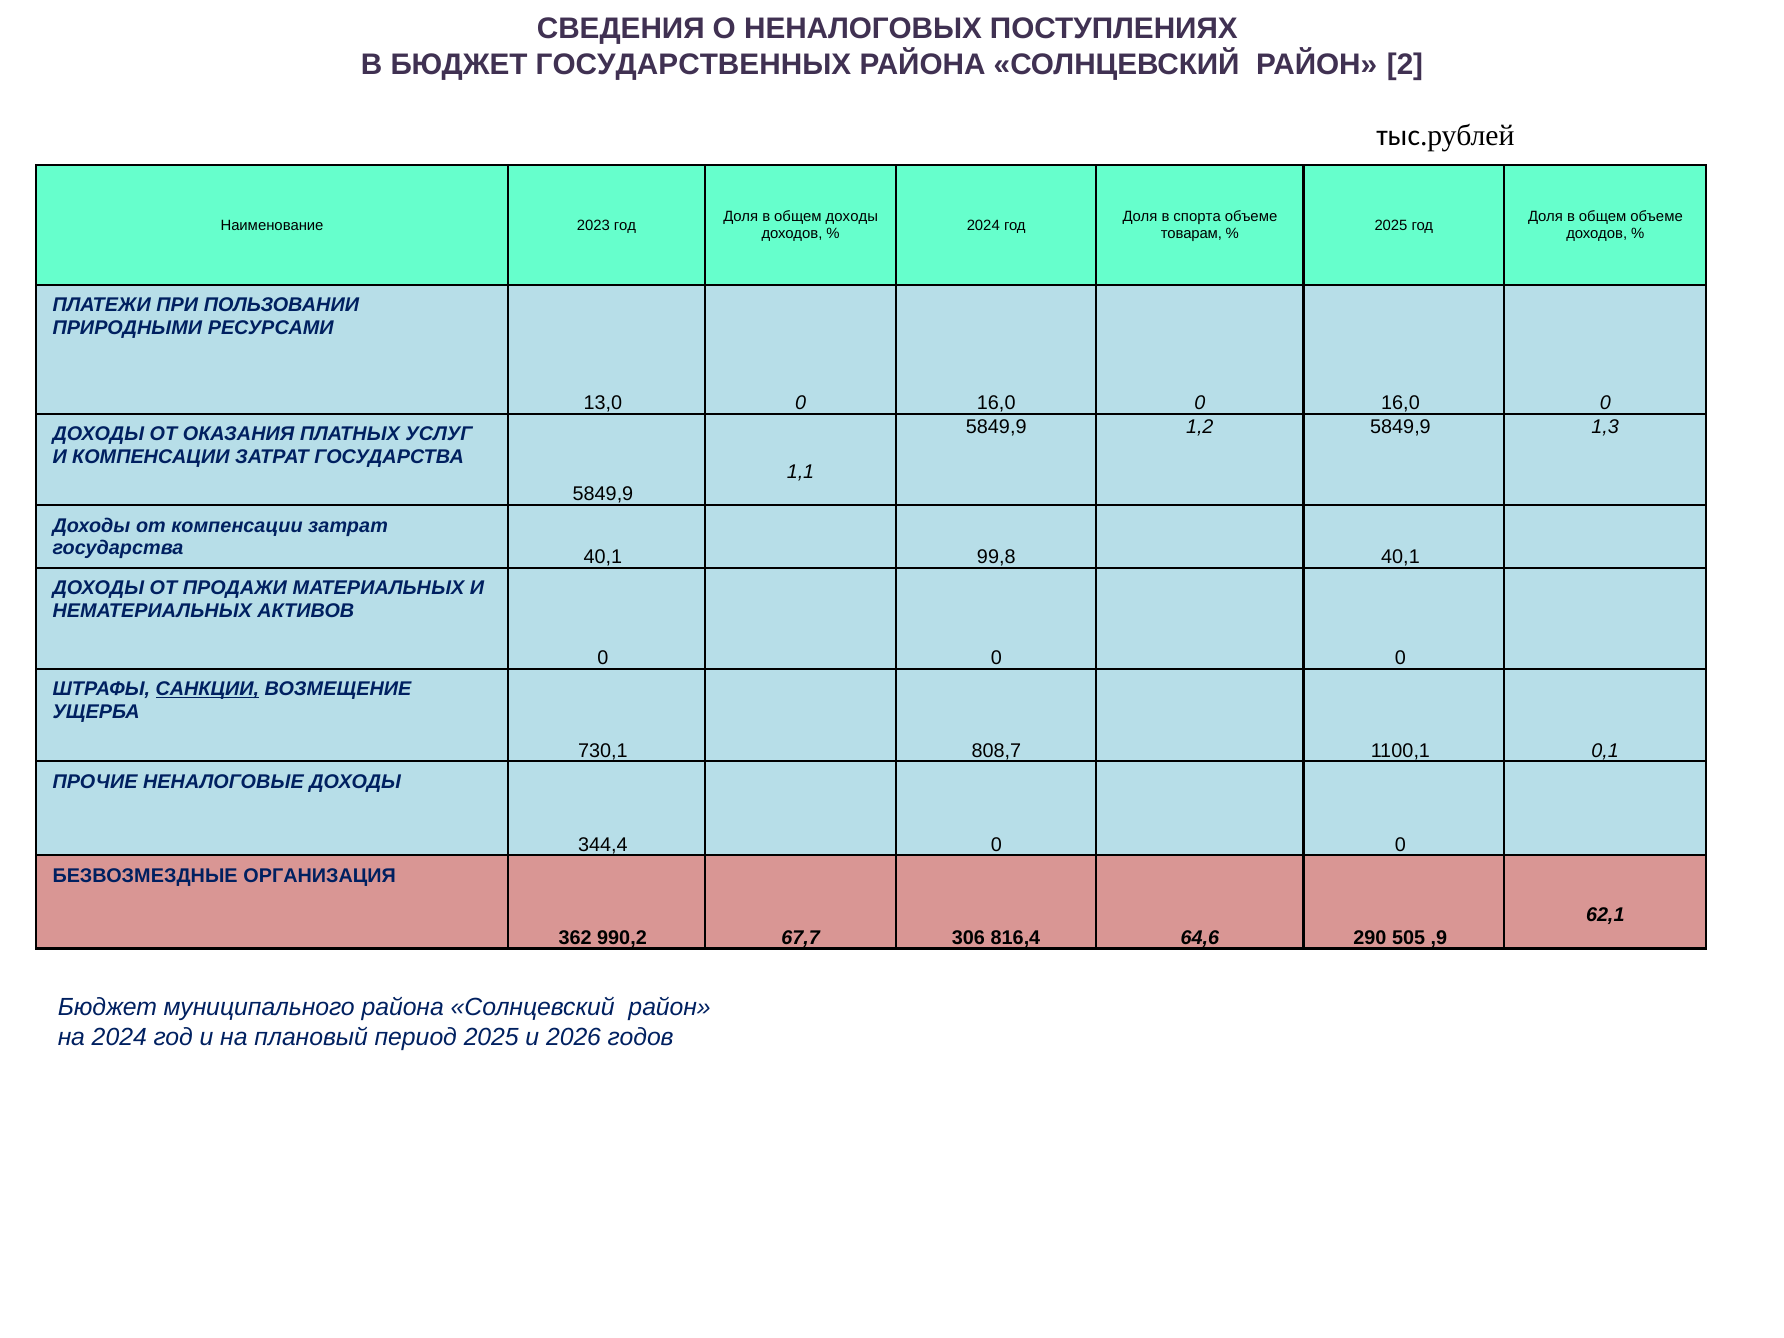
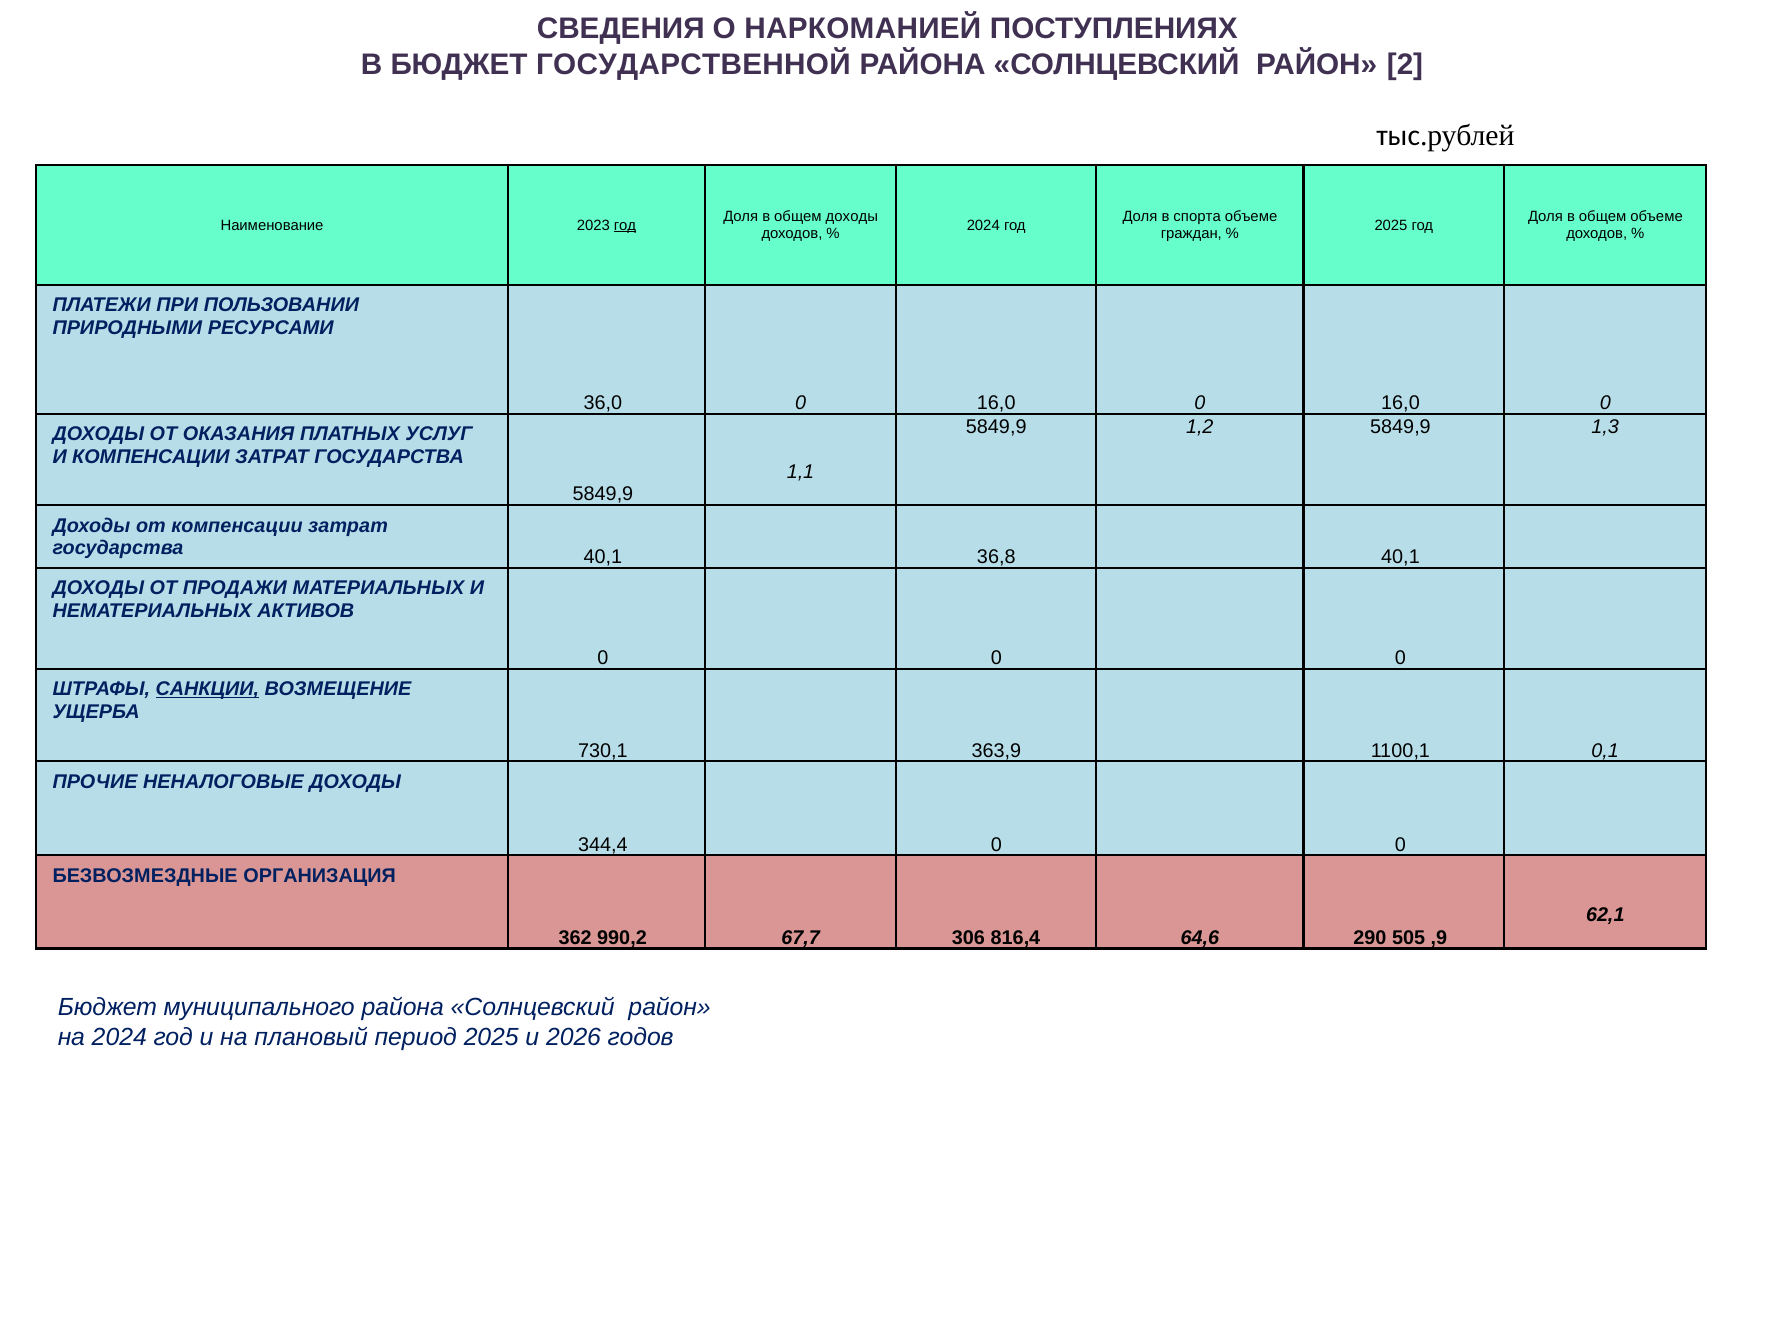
НЕНАЛОГОВЫХ: НЕНАЛОГОВЫХ -> НАРКОМАНИЕЙ (863, 29)
ГОСУДАРСТВЕННЫХ: ГОСУДАРСТВЕННЫХ -> ГОСУДАРСТВЕННОЙ (693, 64)
год underline: none -> present (625, 225)
товарам: товарам -> граждан (1191, 233)
13,0: 13,0 -> 36,0 (603, 403)
99,8: 99,8 -> 36,8 (996, 557)
808,7: 808,7 -> 363,9 (996, 751)
